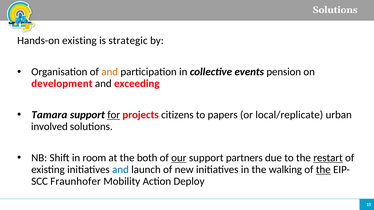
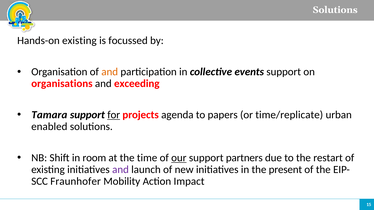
strategic: strategic -> focussed (128, 41)
events pension: pension -> support (284, 72)
development: development -> organisations (62, 84)
citizens: citizens -> agenda (177, 115)
local/replicate: local/replicate -> time/replicate (289, 115)
involved: involved -> enabled (49, 127)
both: both -> time (147, 158)
restart underline: present -> none (328, 158)
and colour: blue -> purple (120, 170)
walking: walking -> present (285, 170)
the underline: present -> none (323, 170)
Deploy: Deploy -> Impact (189, 182)
